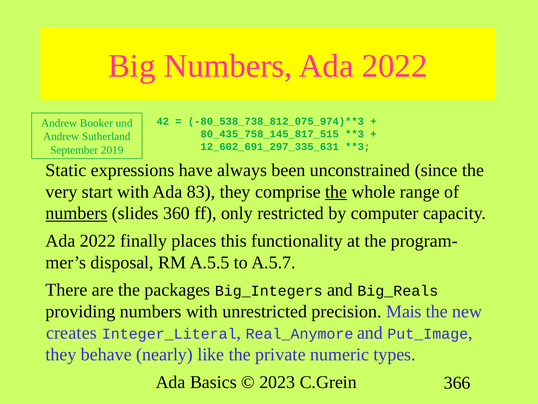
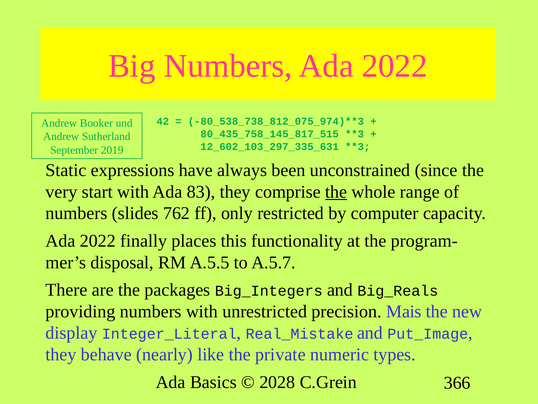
12_602_691_297_335_631: 12_602_691_297_335_631 -> 12_602_103_297_335_631 (270, 147)
numbers underline: present -> none (76, 213)
360: 360 -> 762 (177, 213)
creates: creates -> display (71, 333)
Real_Anymore: Real_Anymore -> Real_Mistake (300, 334)
2023: 2023 -> 2028 (277, 382)
